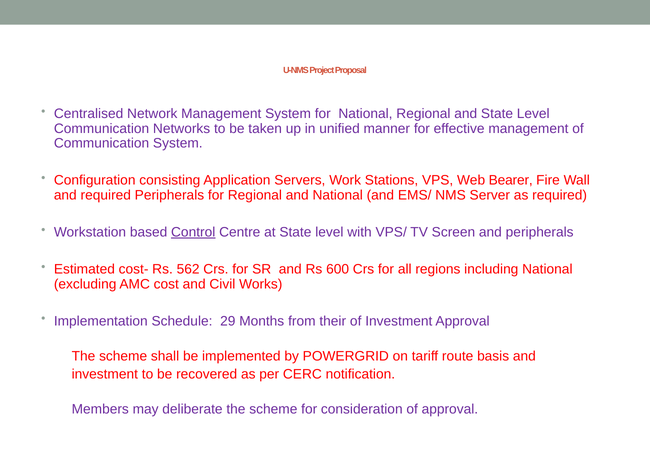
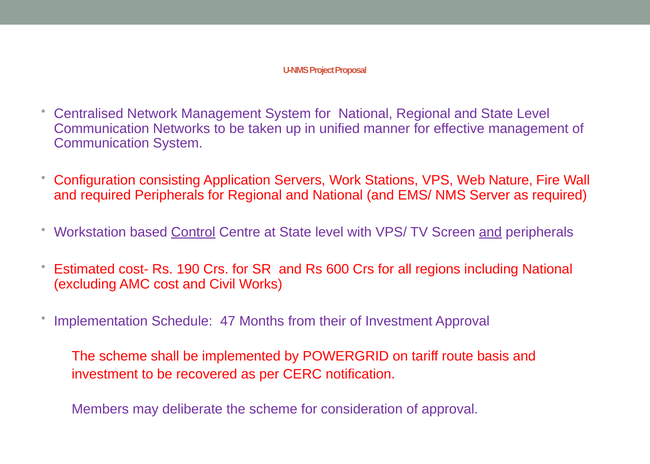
Bearer: Bearer -> Nature (511, 181)
and underline: none -> present (490, 232)
562: 562 -> 190 (188, 269)
29: 29 -> 47 (228, 321)
